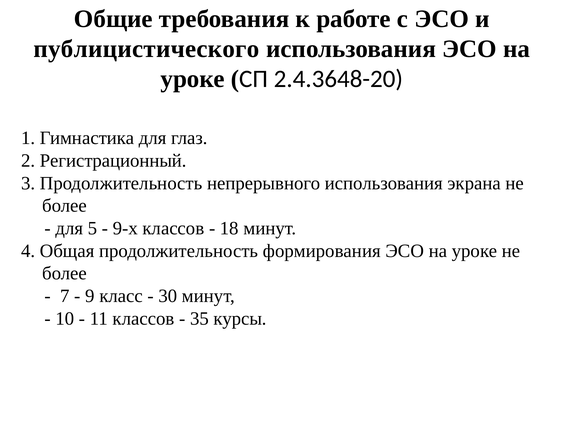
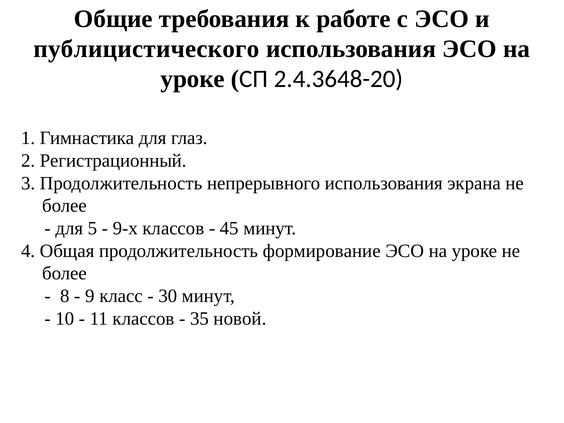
18: 18 -> 45 (229, 228)
формирования: формирования -> формирование (322, 251)
7: 7 -> 8 (65, 296)
курсы: курсы -> новой (240, 319)
